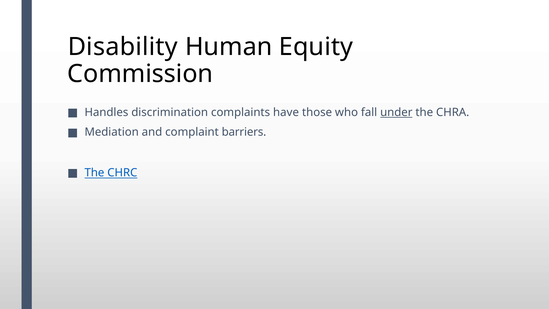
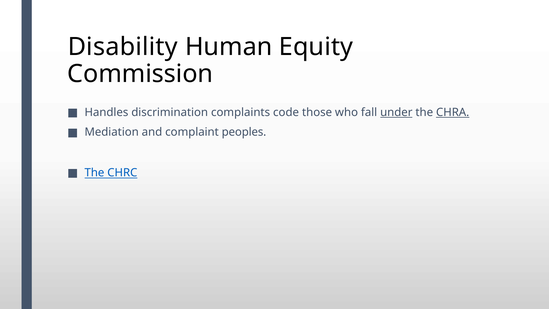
have: have -> code (286, 112)
CHRA underline: none -> present (453, 112)
barriers: barriers -> peoples (244, 132)
